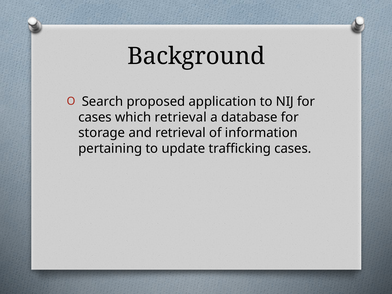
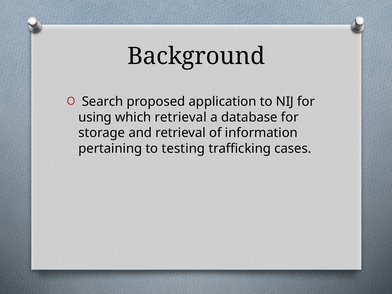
cases: cases -> using (95, 117)
update: update -> testing (183, 149)
